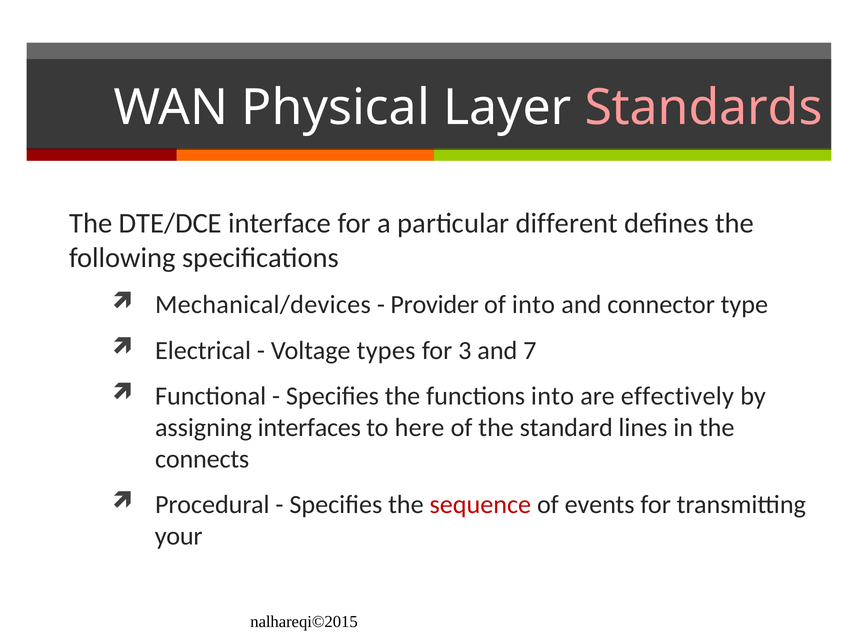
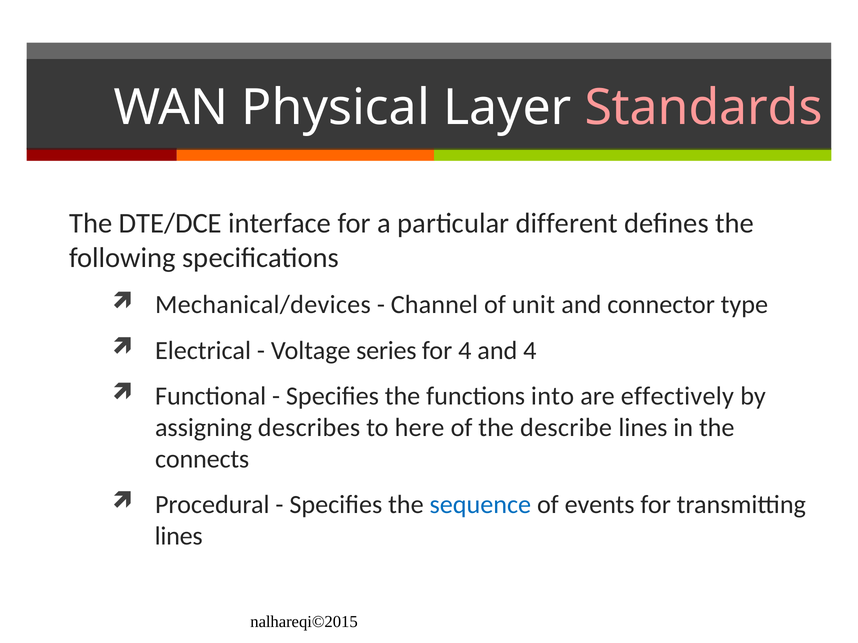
Provider: Provider -> Channel (434, 305)
of into: into -> unit (533, 305)
types: types -> series (386, 351)
for 3: 3 -> 4 (465, 351)
and 7: 7 -> 4 (530, 351)
interfaces: interfaces -> describes (309, 428)
standard: standard -> describe (566, 428)
sequence colour: red -> blue (480, 505)
your: your -> lines (179, 536)
